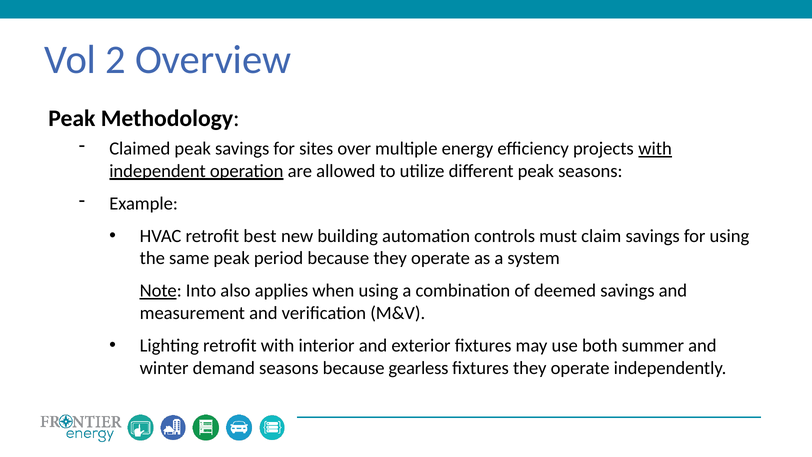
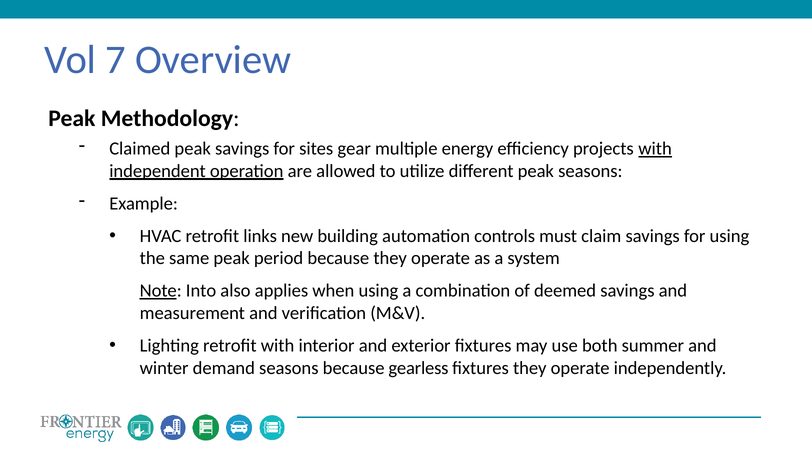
2: 2 -> 7 (116, 60)
over: over -> gear (354, 149)
best: best -> links (260, 236)
